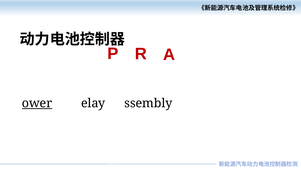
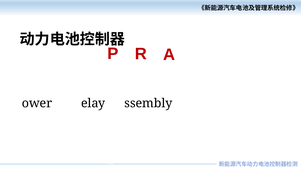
ower underline: present -> none (37, 103)
